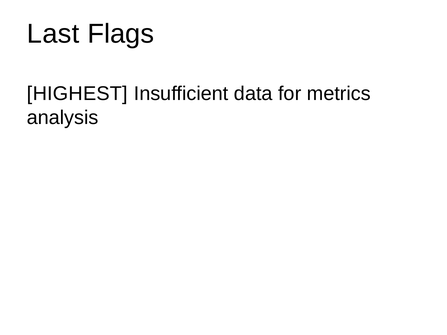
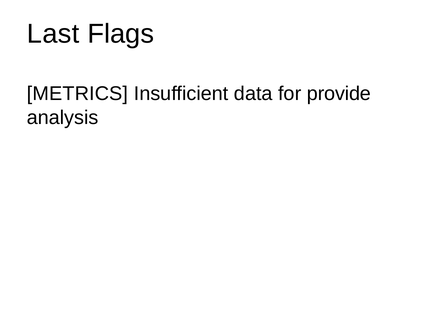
HIGHEST: HIGHEST -> METRICS (77, 94)
metrics: metrics -> provide (339, 94)
